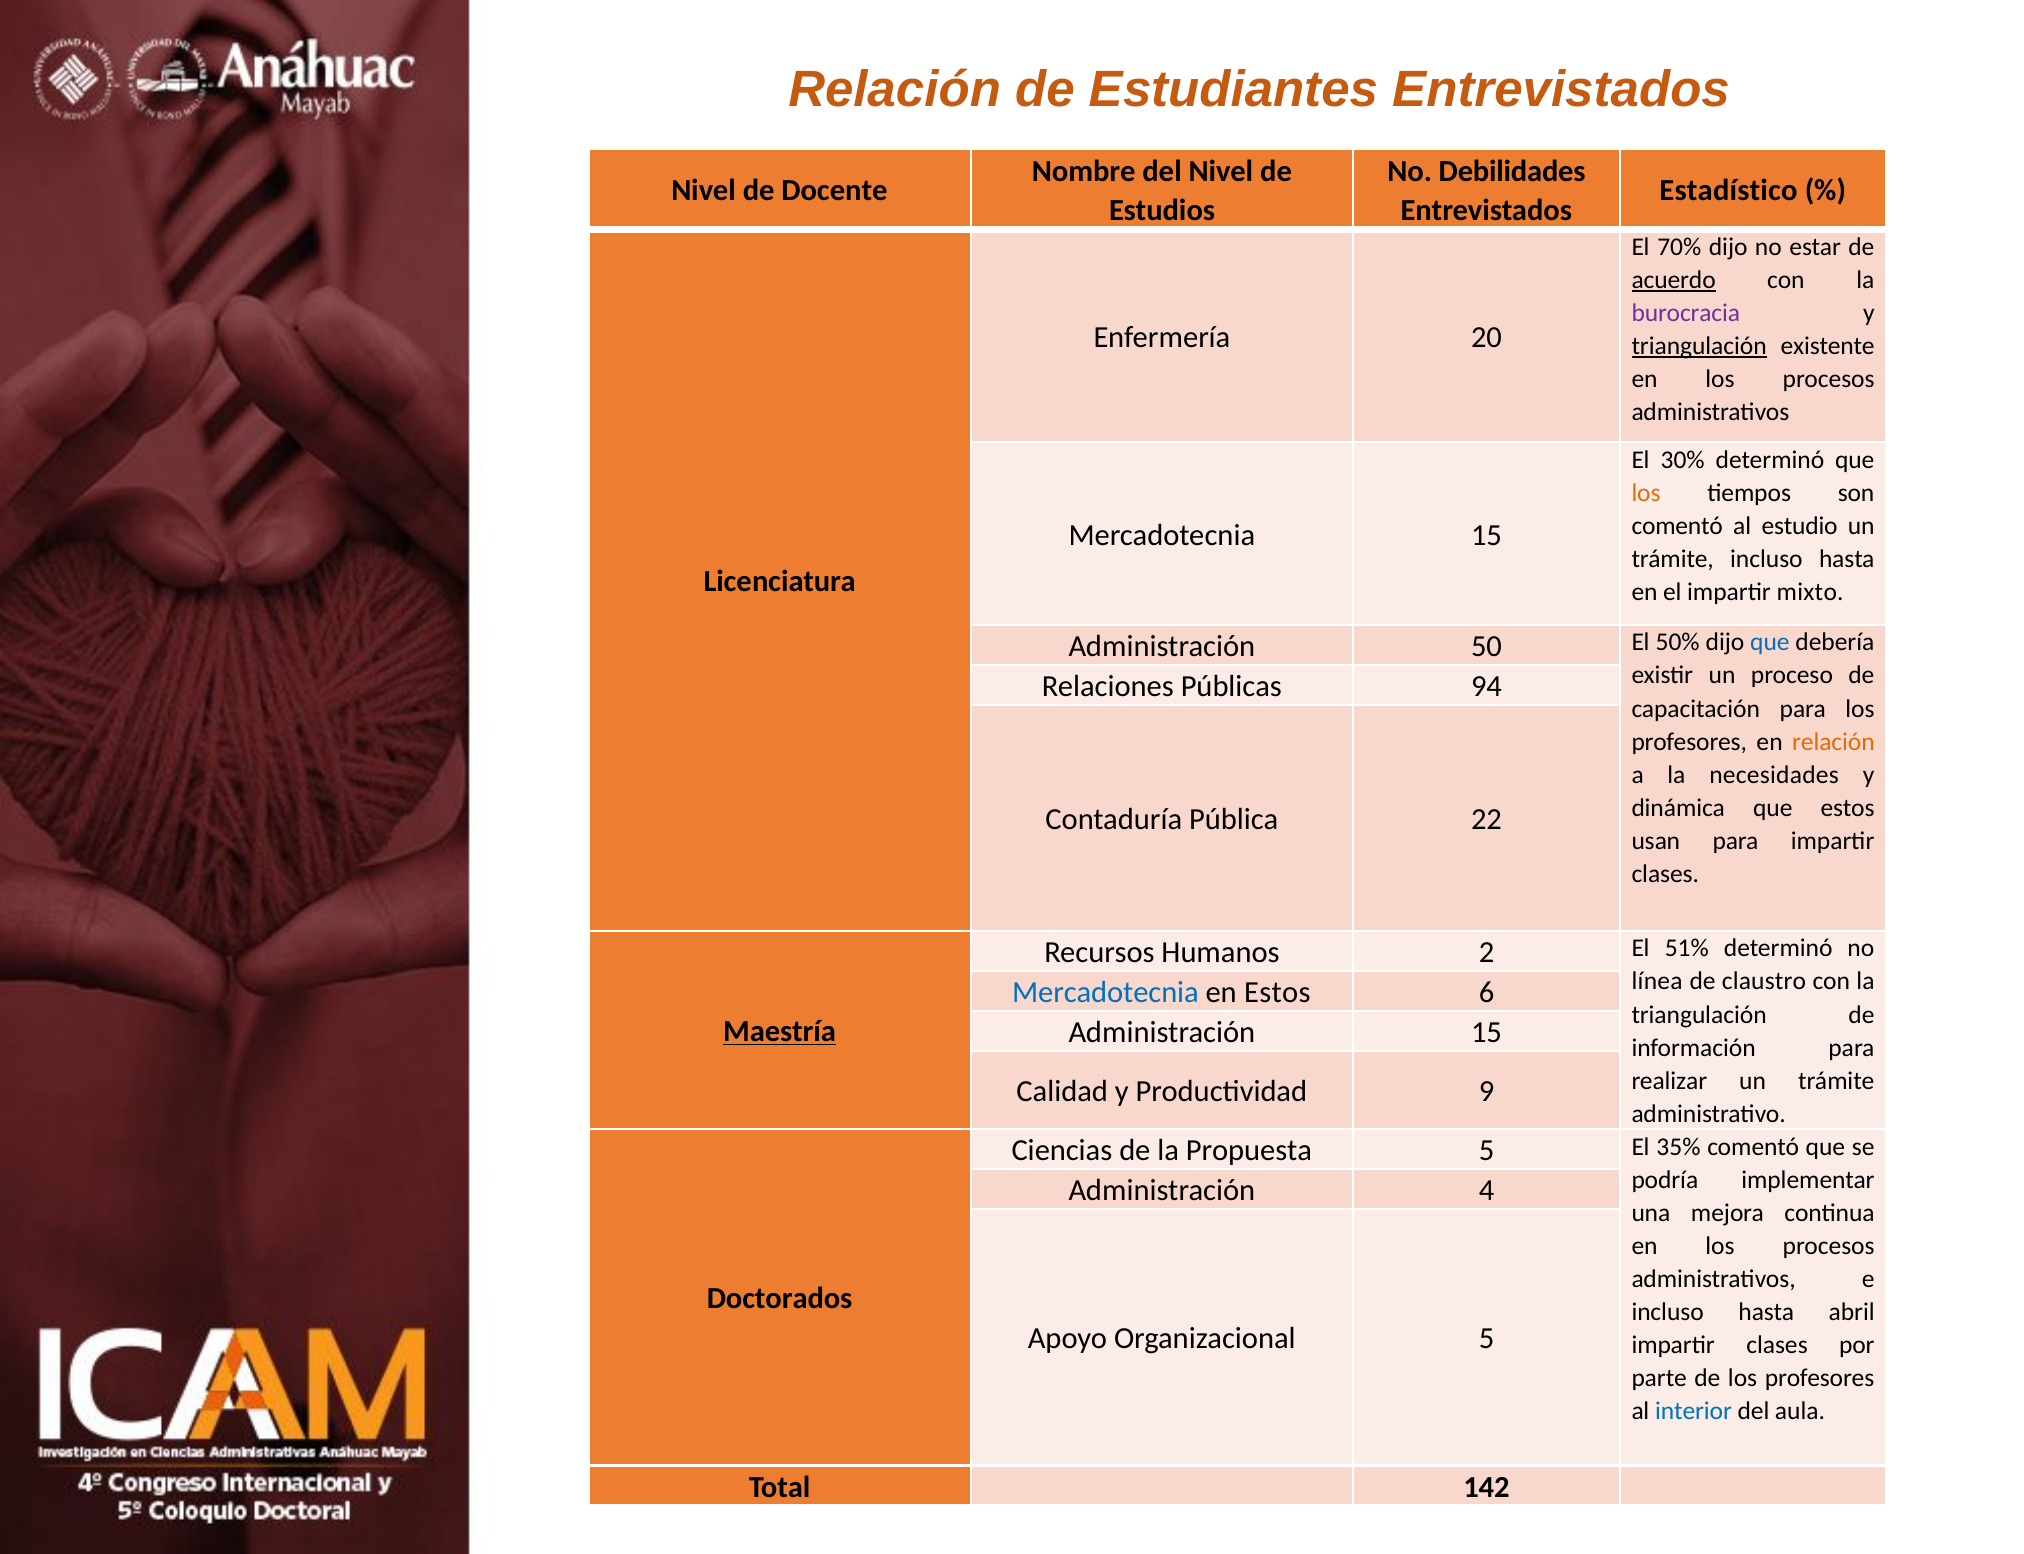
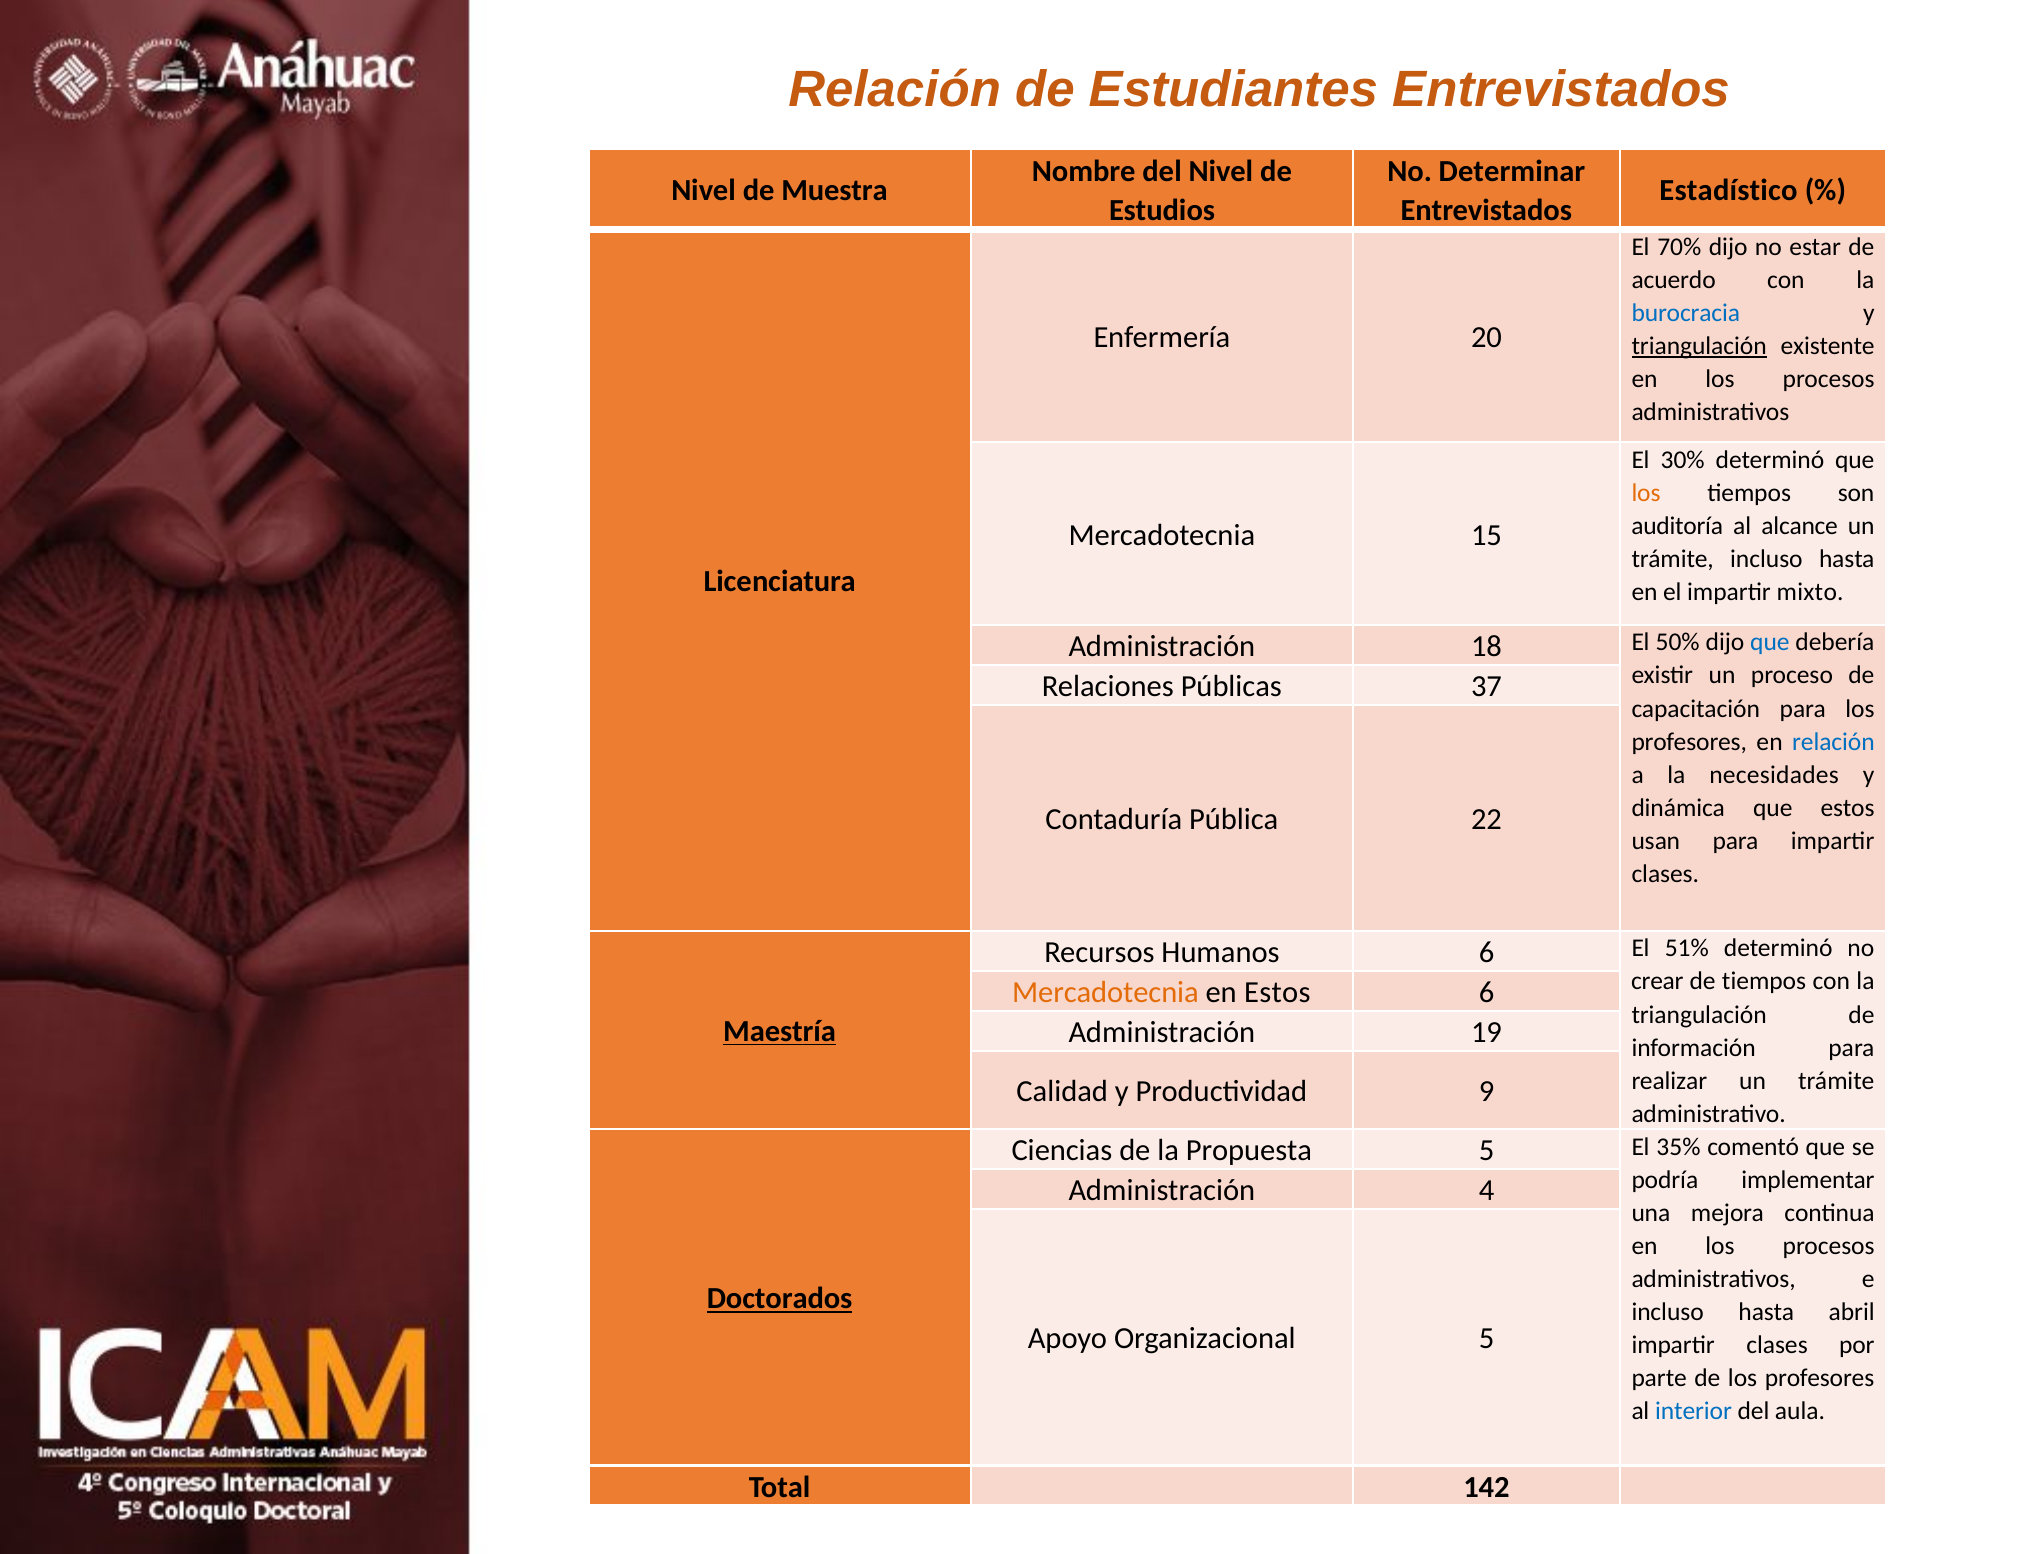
Debilidades: Debilidades -> Determinar (1512, 171)
Docente: Docente -> Muestra (834, 191)
acuerdo underline: present -> none (1674, 280)
burocracia colour: purple -> blue (1686, 313)
comentó: comentó -> auditoría (1677, 526)
estudio: estudio -> alcance (1800, 526)
50: 50 -> 18 (1486, 646)
94: 94 -> 37 (1486, 686)
relación colour: orange -> blue (1833, 742)
Humanos 2: 2 -> 6 (1487, 952)
línea: línea -> crear (1657, 982)
de claustro: claustro -> tiempos (1764, 982)
Mercadotecnia colour: blue -> orange (1105, 992)
Administración 15: 15 -> 19 (1486, 1032)
Doctorados underline: none -> present (780, 1299)
